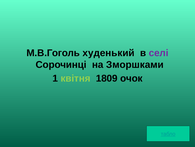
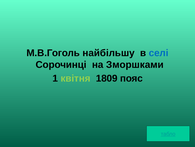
худенький: худенький -> найбільшу (109, 53)
селі colour: purple -> blue (159, 53)
очок: очок -> пояс (131, 78)
